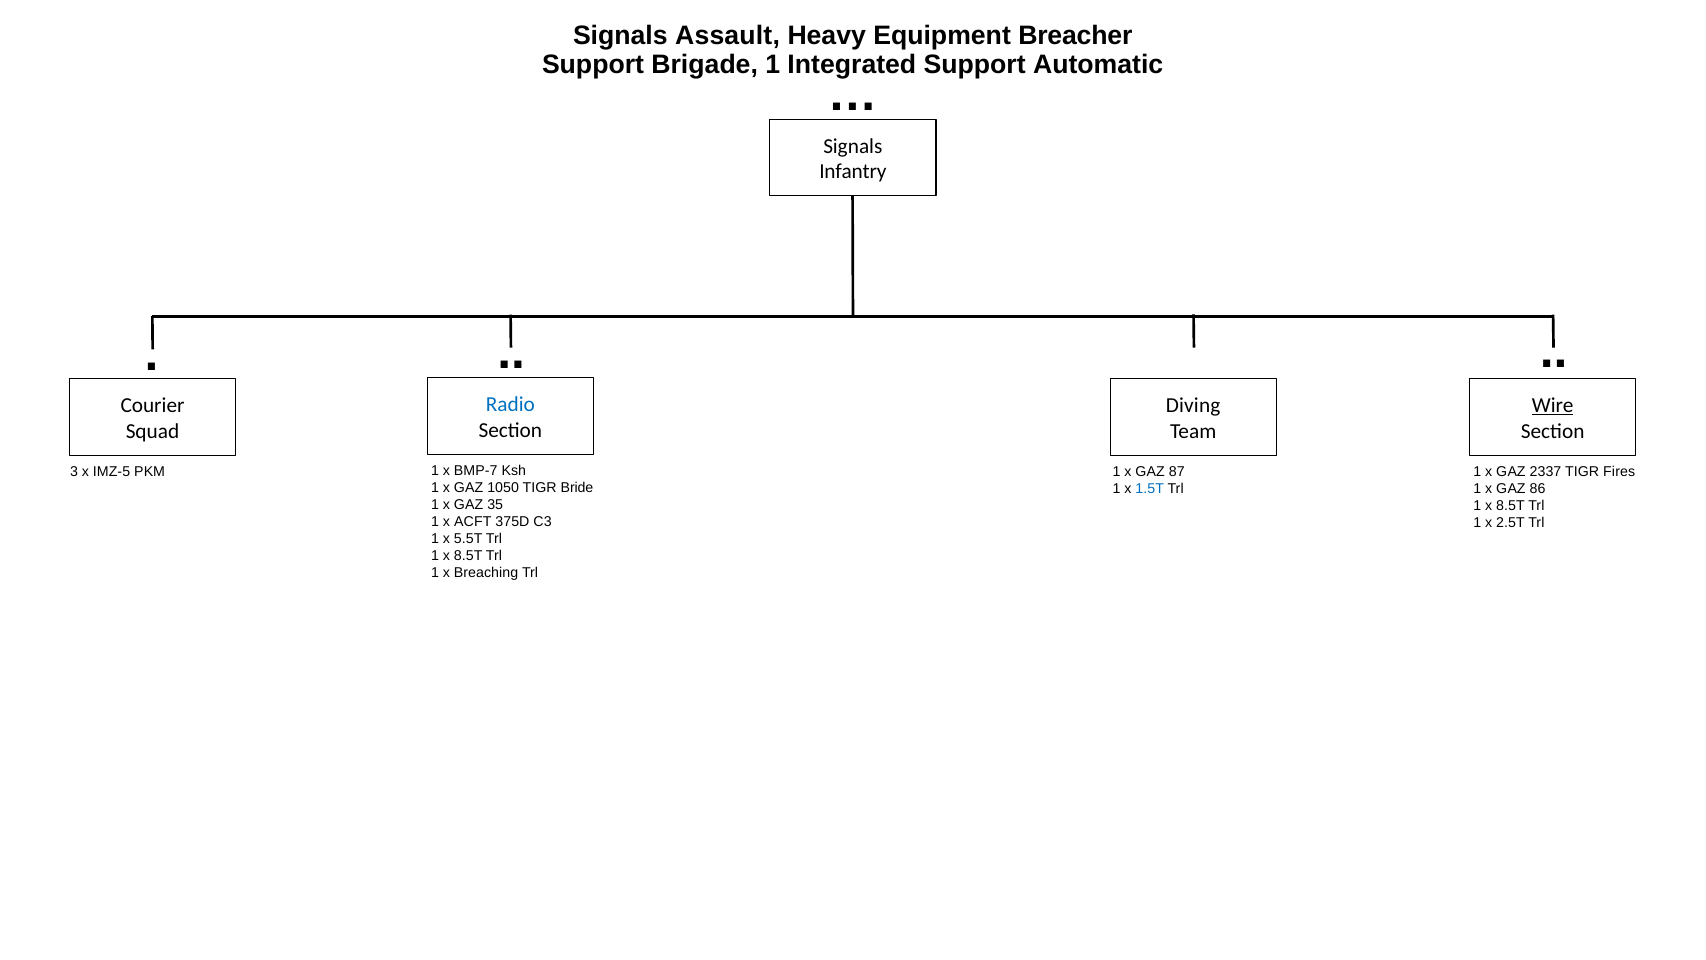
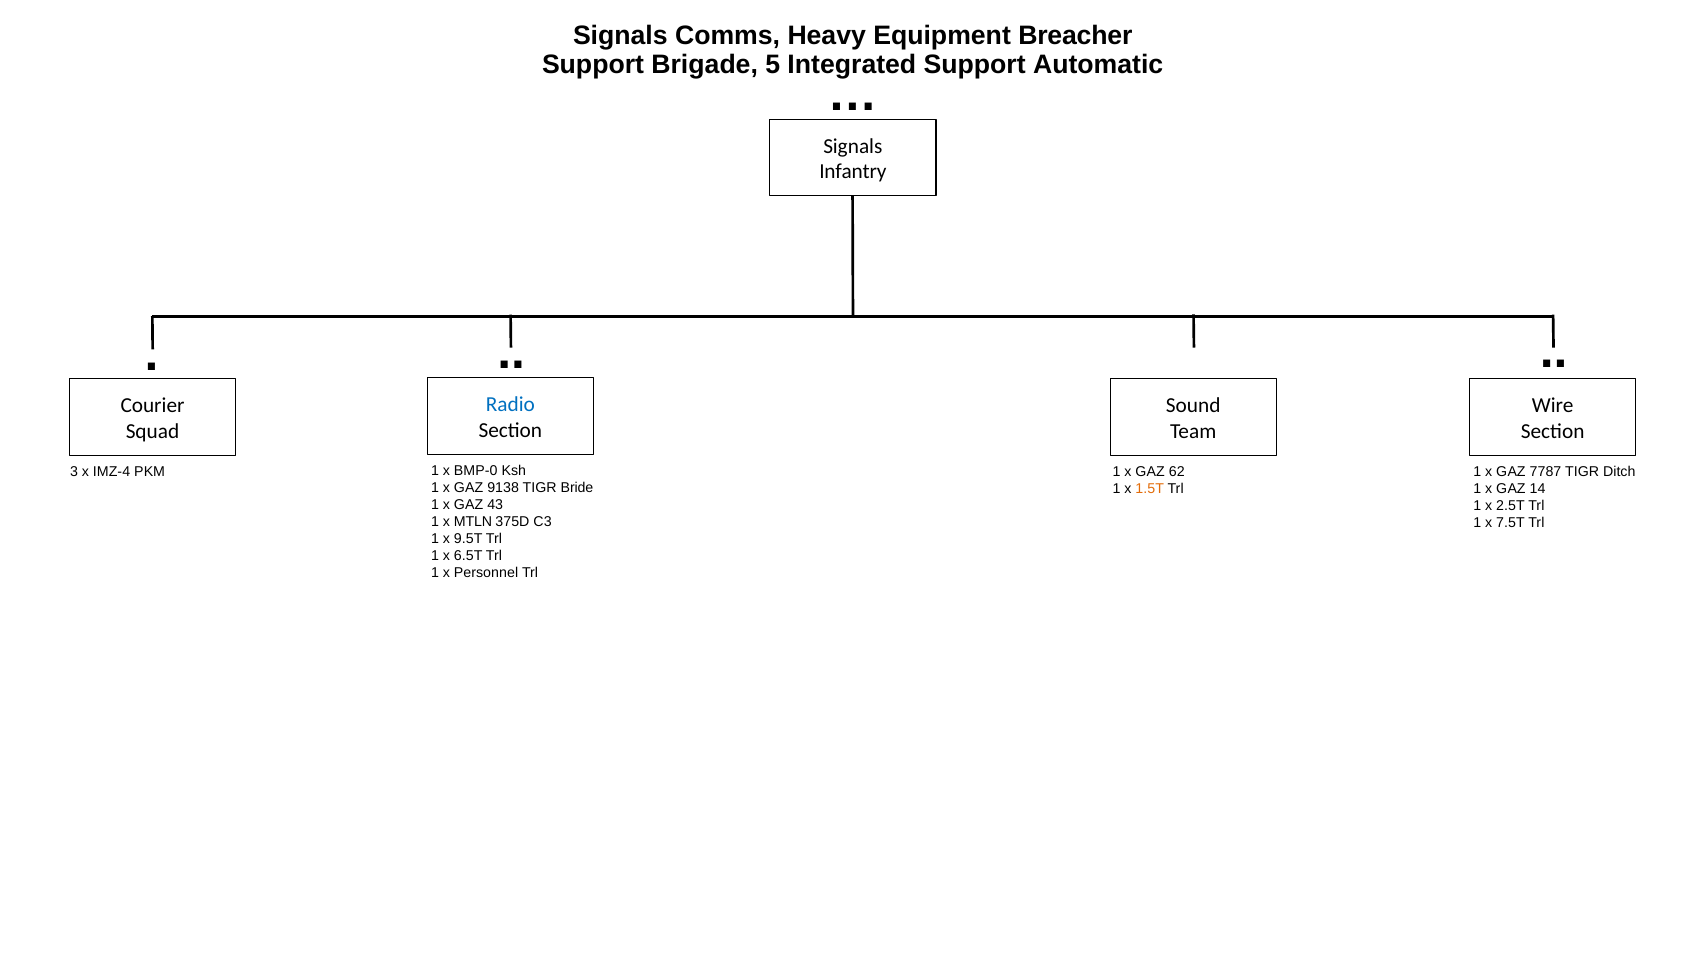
Assault: Assault -> Comms (728, 36)
Brigade 1: 1 -> 5 (773, 65)
Diving: Diving -> Sound (1193, 405)
Wire underline: present -> none (1553, 405)
BMP-7: BMP-7 -> BMP-0 (476, 470)
IMZ-5: IMZ-5 -> IMZ-4 (112, 472)
87: 87 -> 62 (1177, 472)
2337: 2337 -> 7787 (1546, 472)
Fires: Fires -> Ditch (1619, 472)
1050: 1050 -> 9138 (503, 487)
1.5T colour: blue -> orange (1150, 489)
86: 86 -> 14 (1538, 489)
35: 35 -> 43 (495, 504)
8.5T: 8.5T -> 2.5T (1511, 506)
ACFT: ACFT -> MTLN (473, 521)
2.5T: 2.5T -> 7.5T (1511, 523)
5.5T: 5.5T -> 9.5T (468, 538)
8.5T: 8.5T -> 6.5T (468, 555)
Breaching: Breaching -> Personnel (486, 572)
